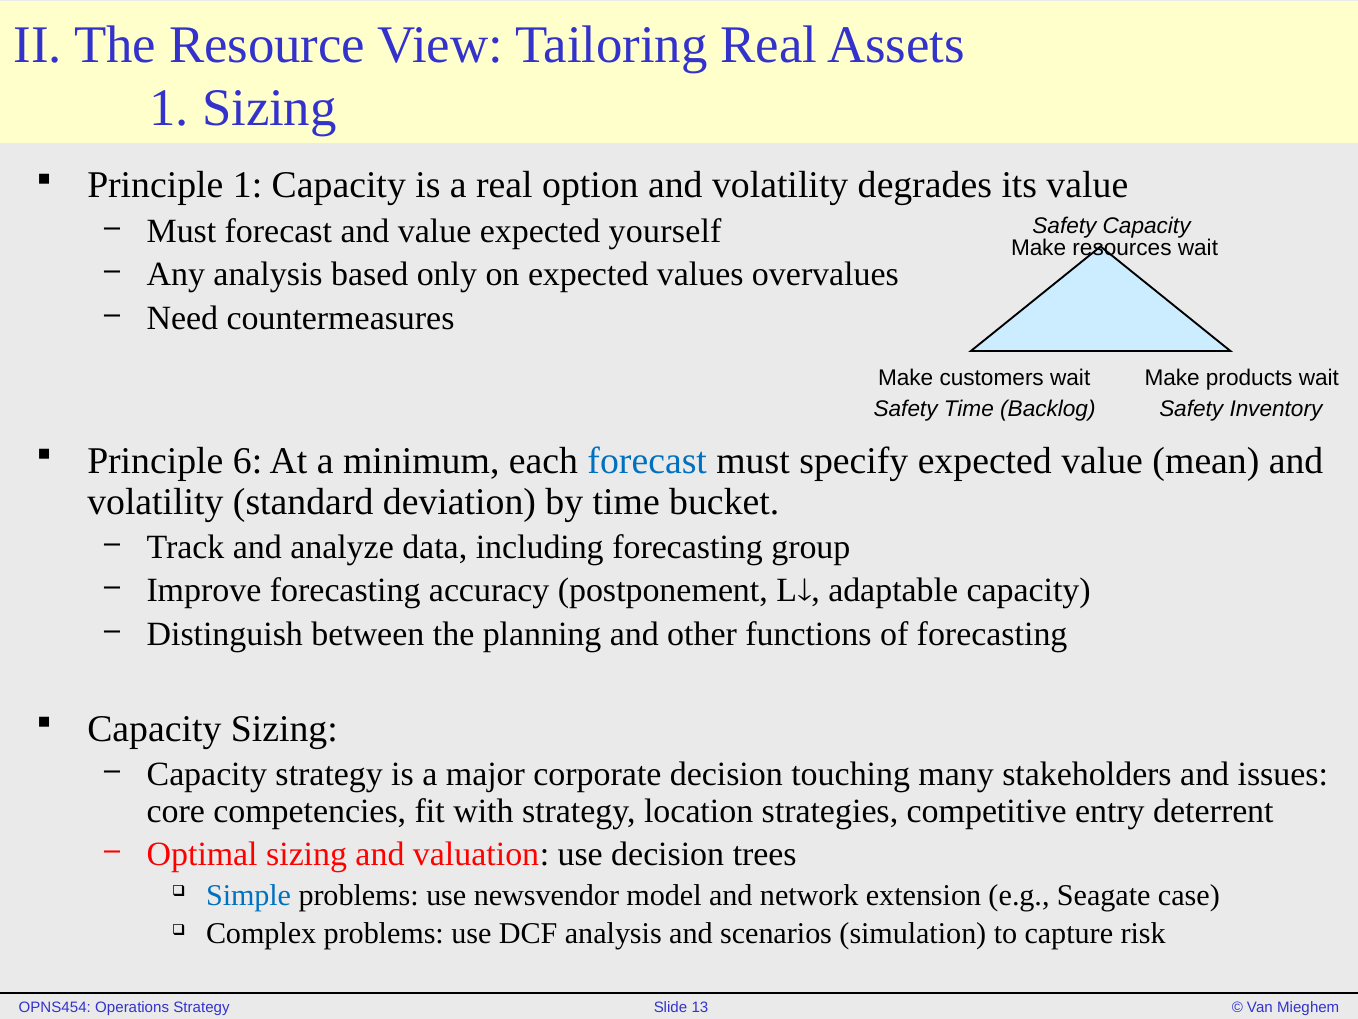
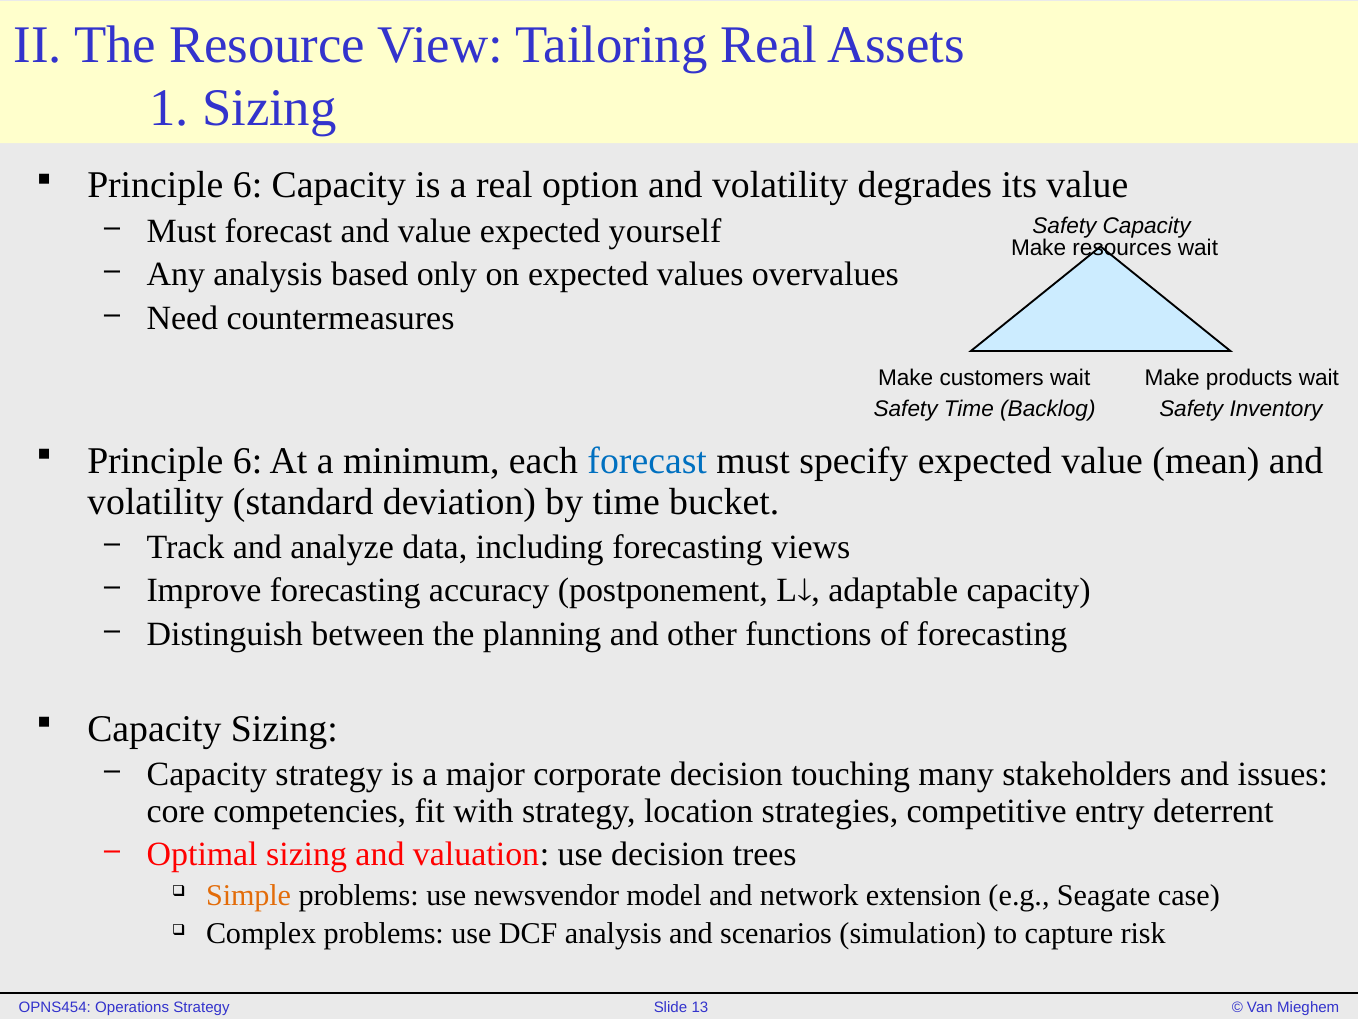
1: 1 -> 6 (248, 185)
group: group -> views (811, 547)
Simple colour: blue -> orange (249, 895)
